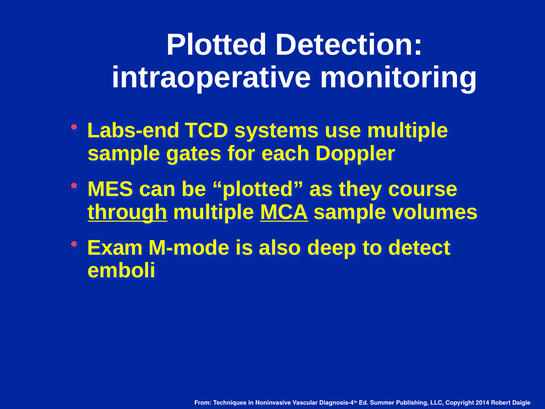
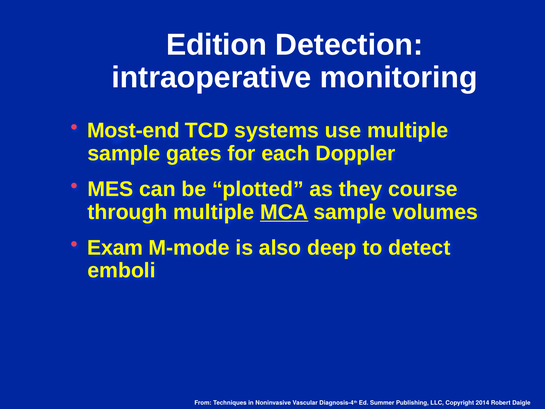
Plotted: Plotted -> Edition (217, 45)
Labs-end: Labs-end -> Most-end (133, 131)
through underline: present -> none (127, 212)
